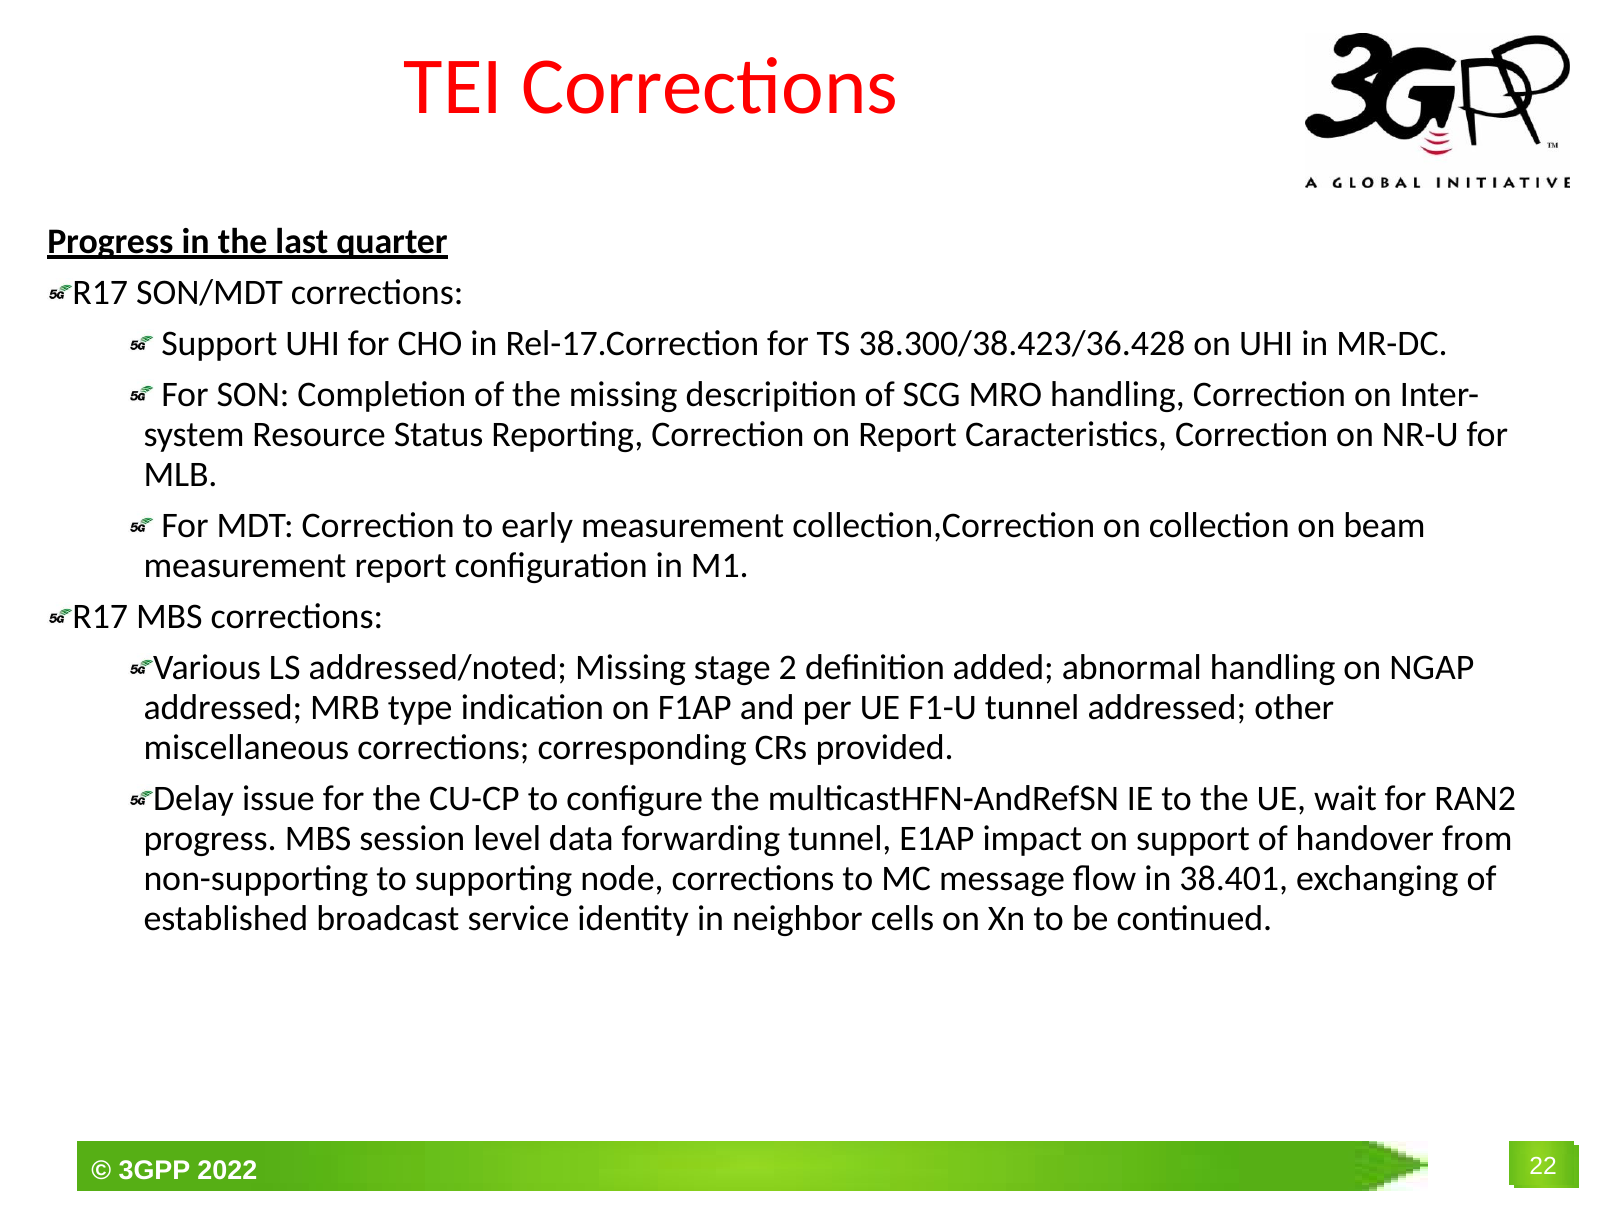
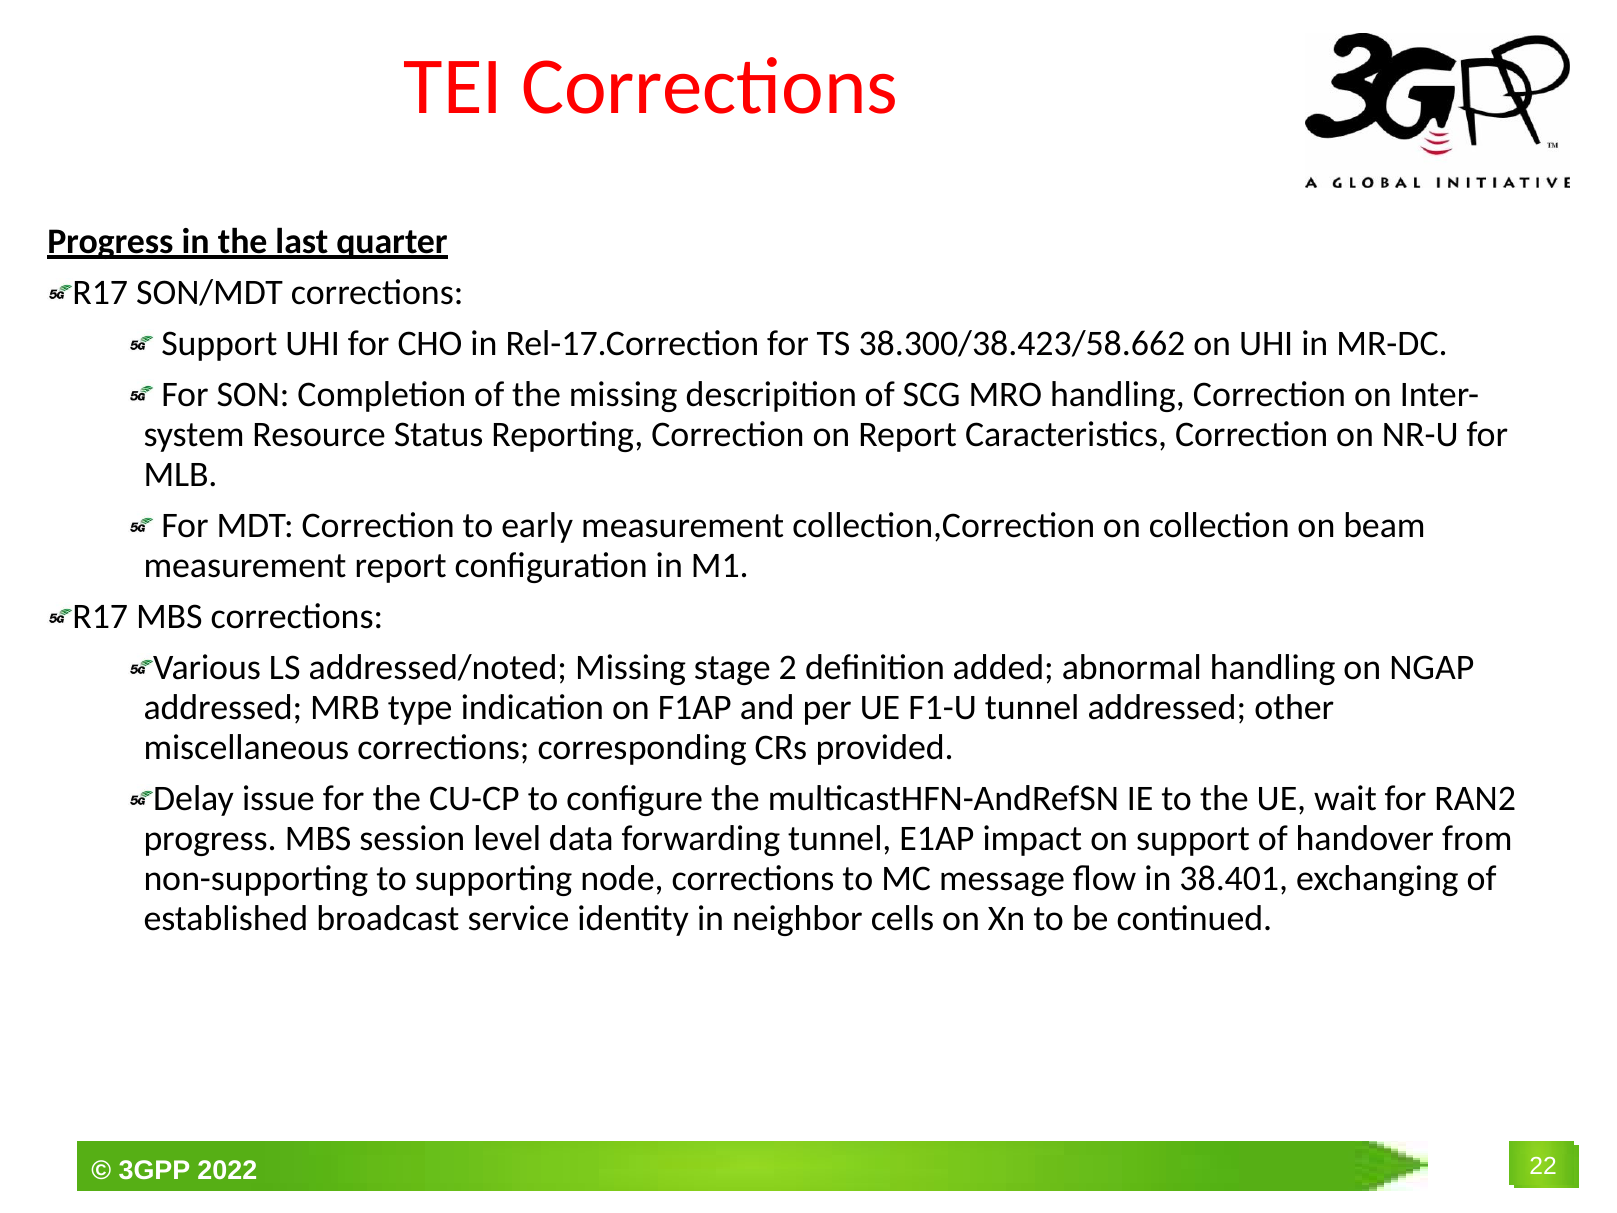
38.300/38.423/36.428: 38.300/38.423/36.428 -> 38.300/38.423/58.662 (1022, 343)
